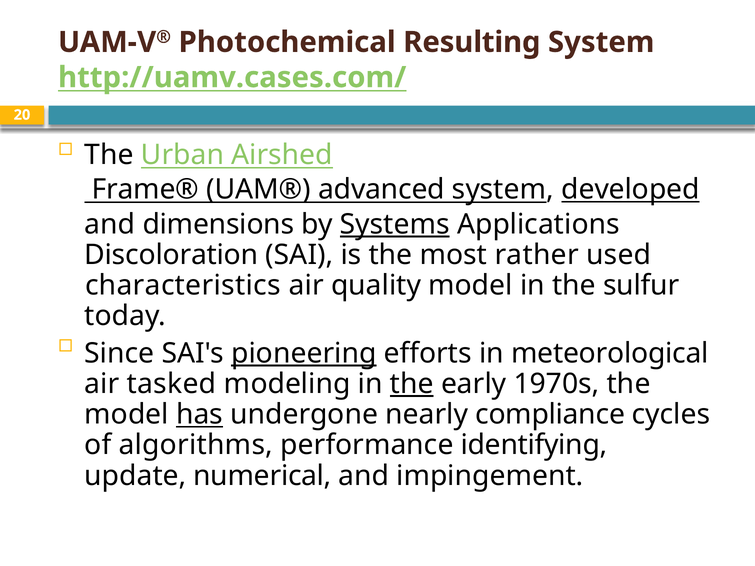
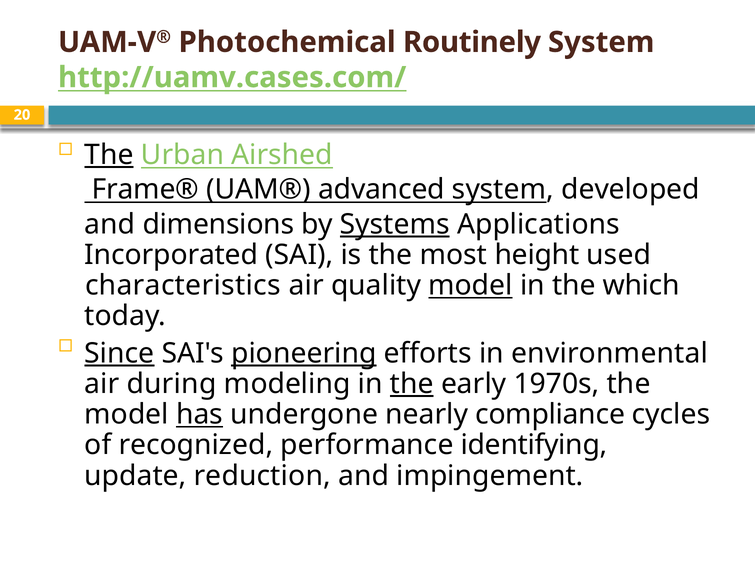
Resulting: Resulting -> Routinely (472, 42)
The underline: none -> present (109, 155)
developed underline: present -> none (631, 190)
Discoloration: Discoloration -> Incorporated (171, 255)
rather: rather -> height (537, 255)
model underline: none -> present (471, 286)
sulfur: sulfur -> which (641, 286)
Since underline: none -> present (119, 353)
meteorological: meteorological -> environmental (610, 353)
tasked: tasked -> during (172, 384)
algorithms: algorithms -> recognized (196, 445)
numerical: numerical -> reduction (262, 476)
